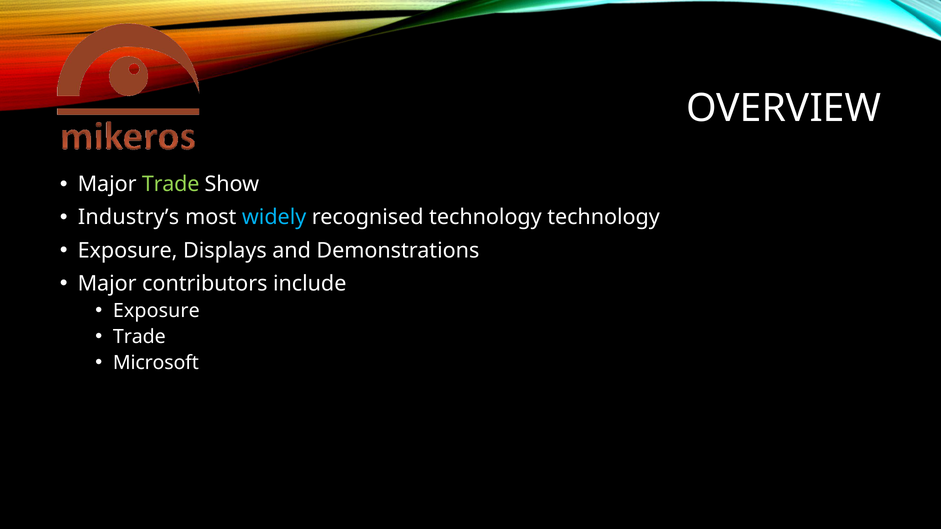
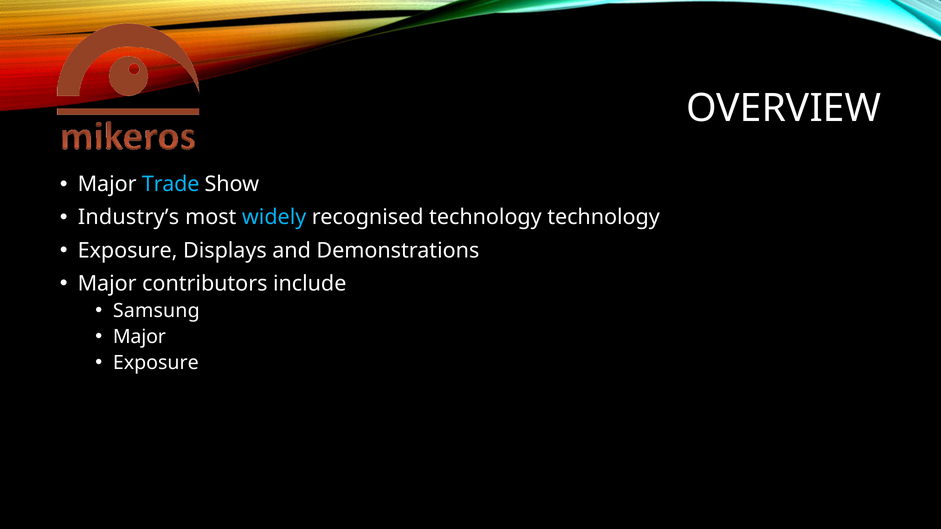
Trade colour: light green -> light blue (171, 184)
Exposure: Exposure -> Samsung (156, 311)
Trade: Trade -> Major (139, 337)
Microsoft: Microsoft -> Exposure (156, 363)
